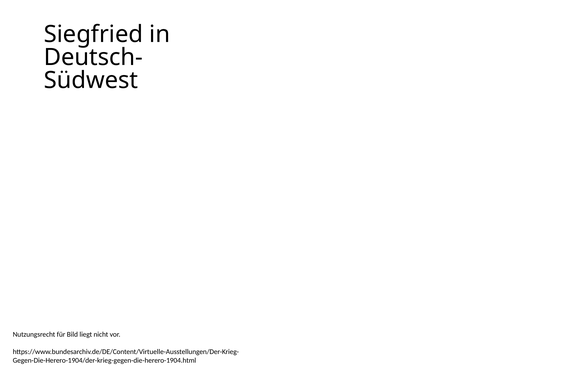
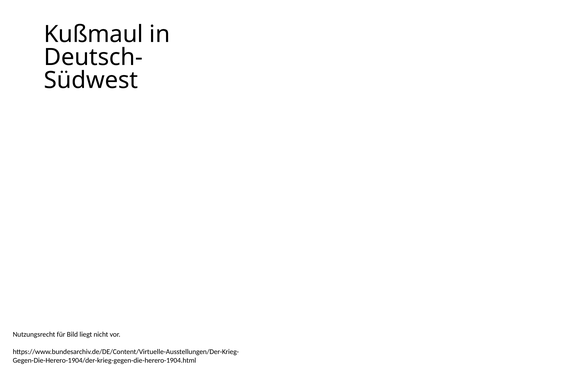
Siegfried: Siegfried -> Kußmaul (94, 34)
